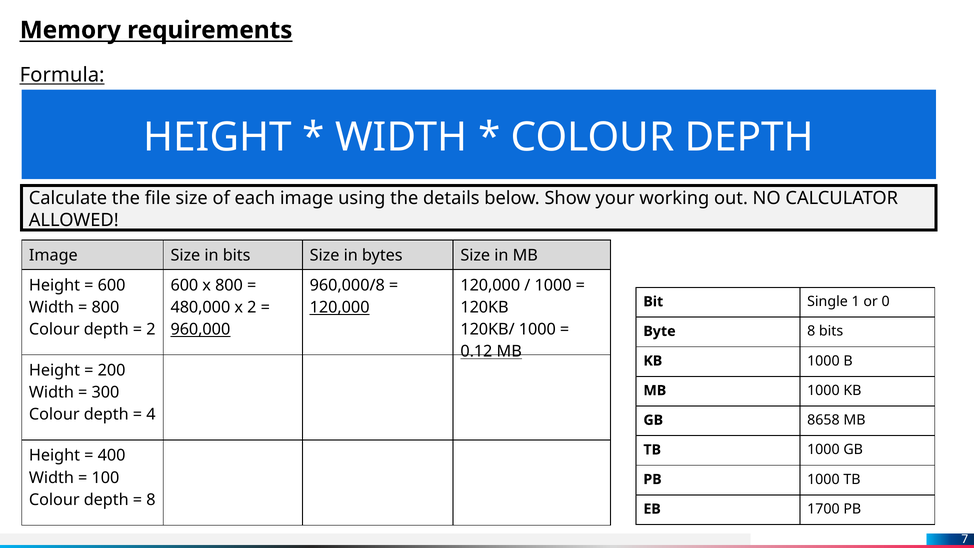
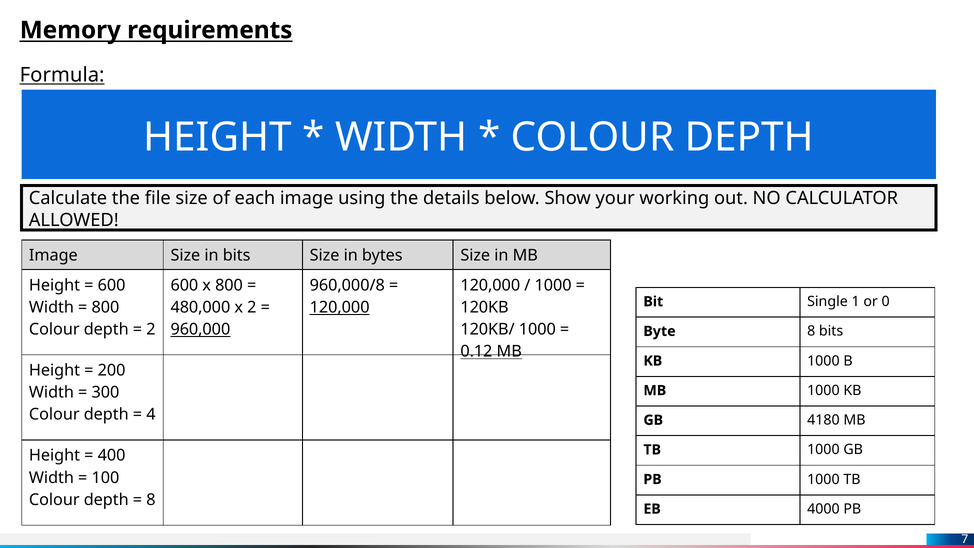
8658: 8658 -> 4180 (823, 420)
1700: 1700 -> 4000 (823, 509)
